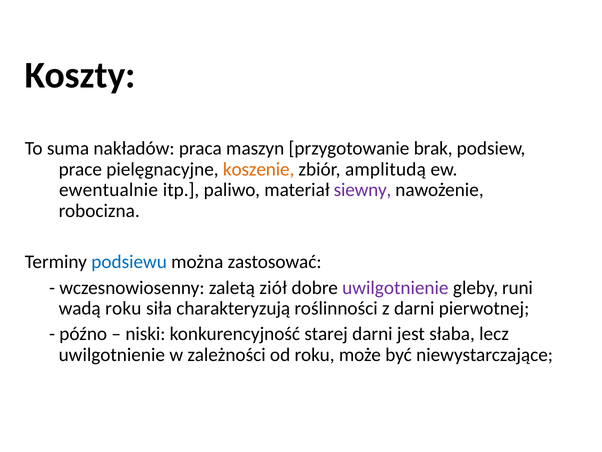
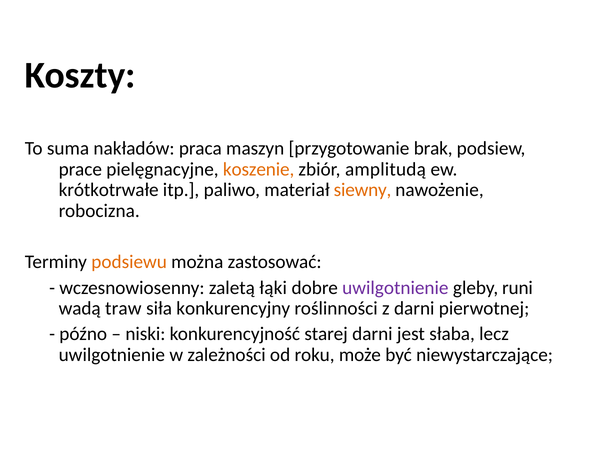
ewentualnie: ewentualnie -> krótkotrwałe (109, 190)
siewny colour: purple -> orange (363, 190)
podsiewu colour: blue -> orange (129, 262)
ziół: ziół -> łąki (273, 287)
wadą roku: roku -> traw (123, 308)
charakteryzują: charakteryzują -> konkurencyjny (233, 308)
